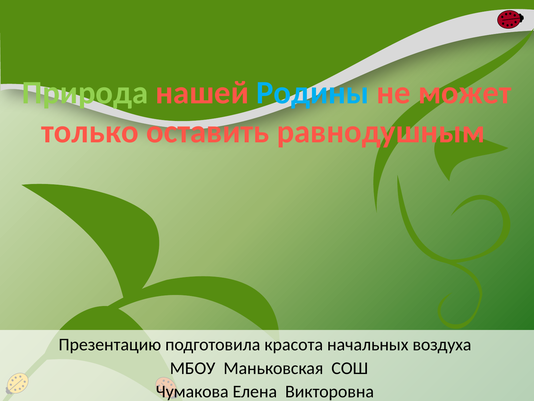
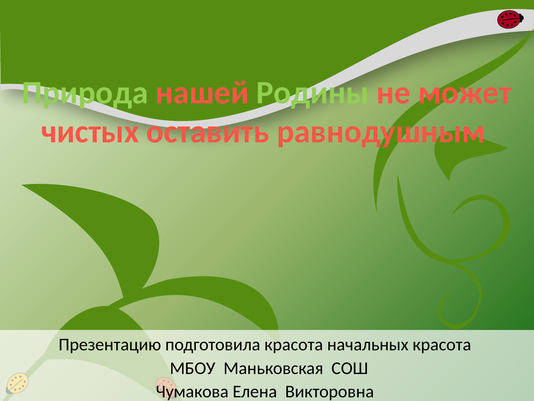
Родины colour: light blue -> light green (313, 92)
только: только -> чистых (90, 132)
начальных воздуха: воздуха -> красота (442, 344)
